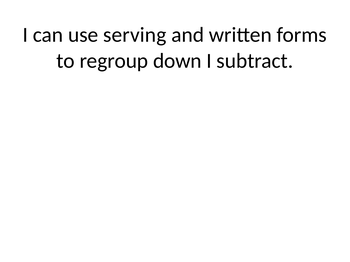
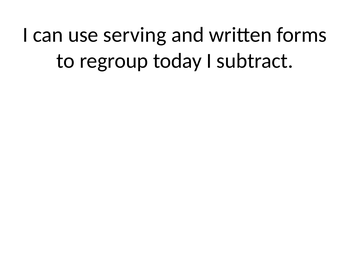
down: down -> today (177, 61)
